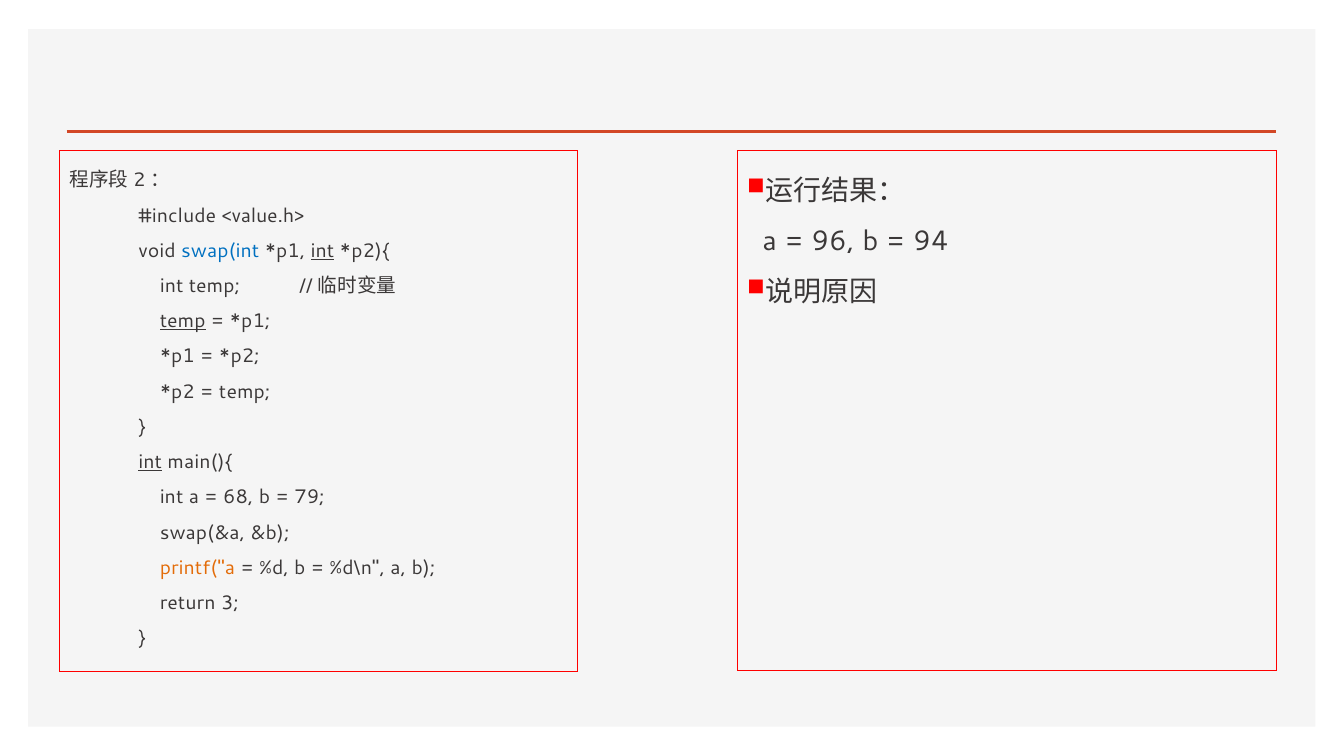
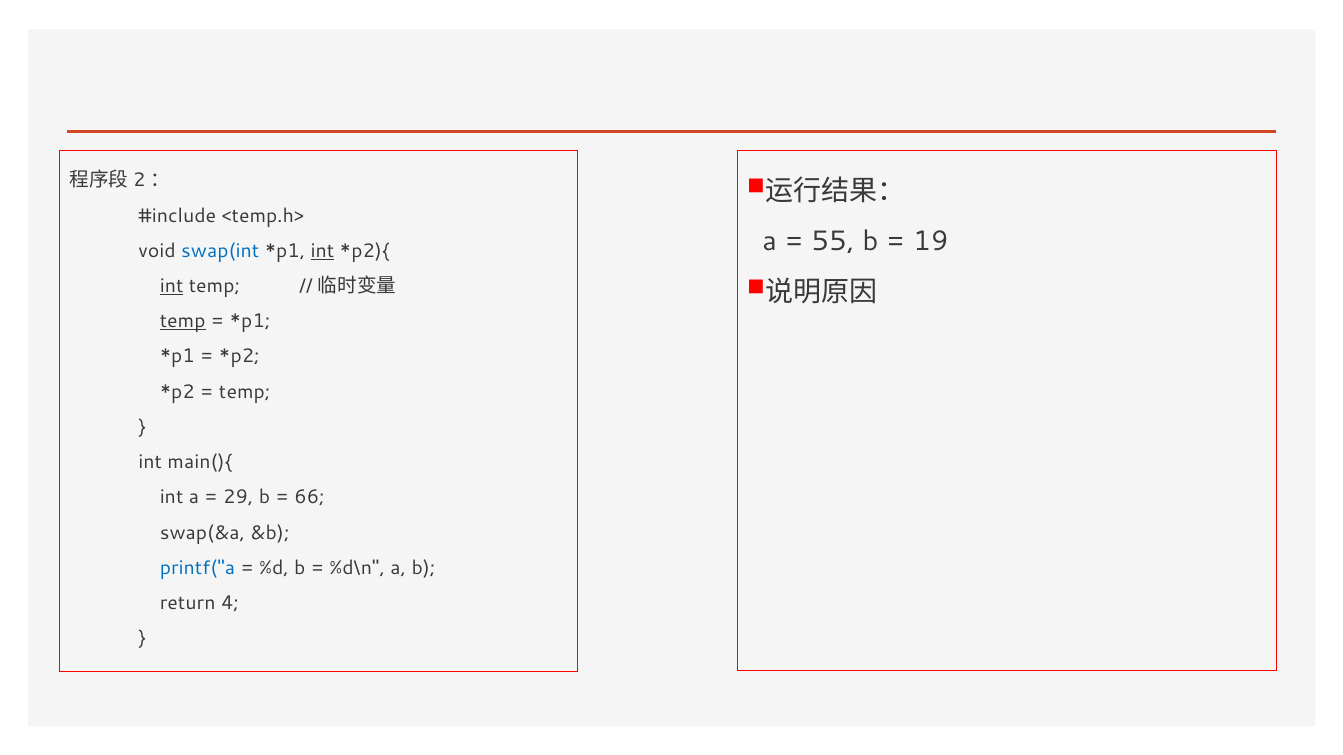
<value.h>: <value.h> -> <temp.h> (263, 216)
96: 96 -> 55 (833, 242)
94: 94 -> 19 (931, 242)
int underline: none -> present (172, 286)
int underline: present -> none (150, 462)
68: 68 -> 29 (238, 498)
79: 79 -> 66 (310, 498)
printf("a colour: orange -> blue (197, 568)
3: 3 -> 4 (230, 603)
